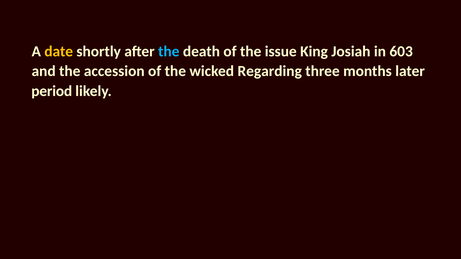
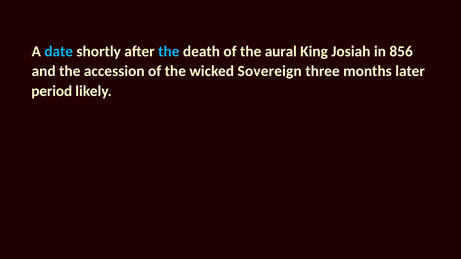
date colour: yellow -> light blue (59, 52)
issue: issue -> aural (281, 52)
603: 603 -> 856 (401, 52)
Regarding: Regarding -> Sovereign (270, 71)
